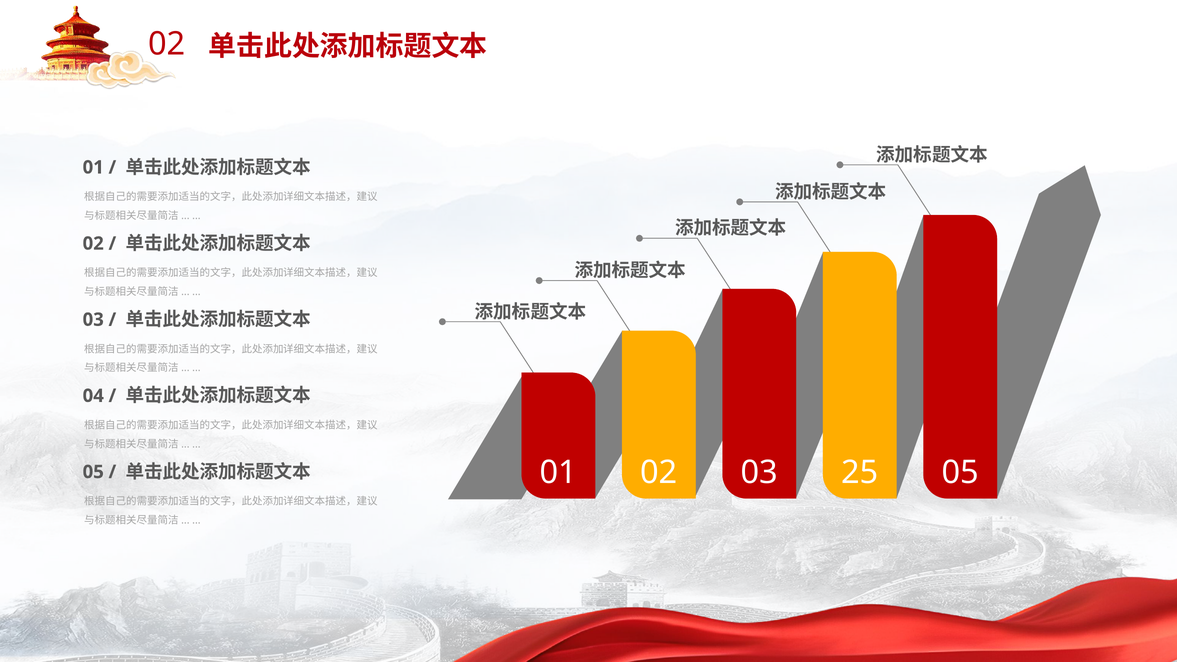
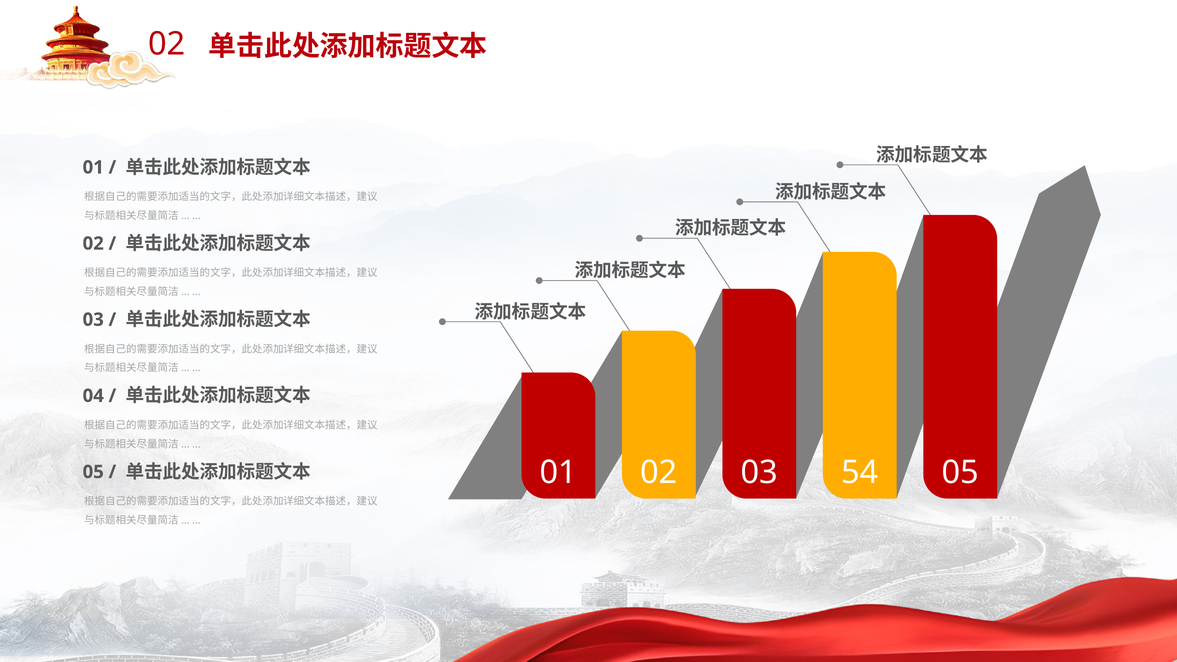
25: 25 -> 54 (860, 473)
